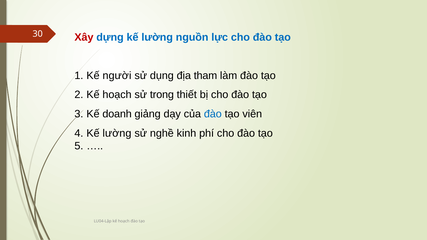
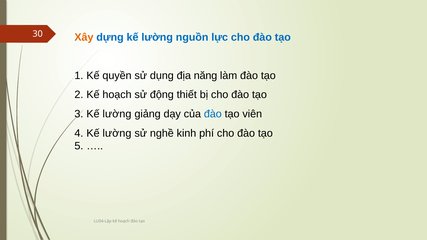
Xây colour: red -> orange (84, 37)
người: người -> quyền (117, 76)
tham: tham -> năng (206, 76)
trong: trong -> động (162, 95)
doanh: doanh -> lường (117, 114)
